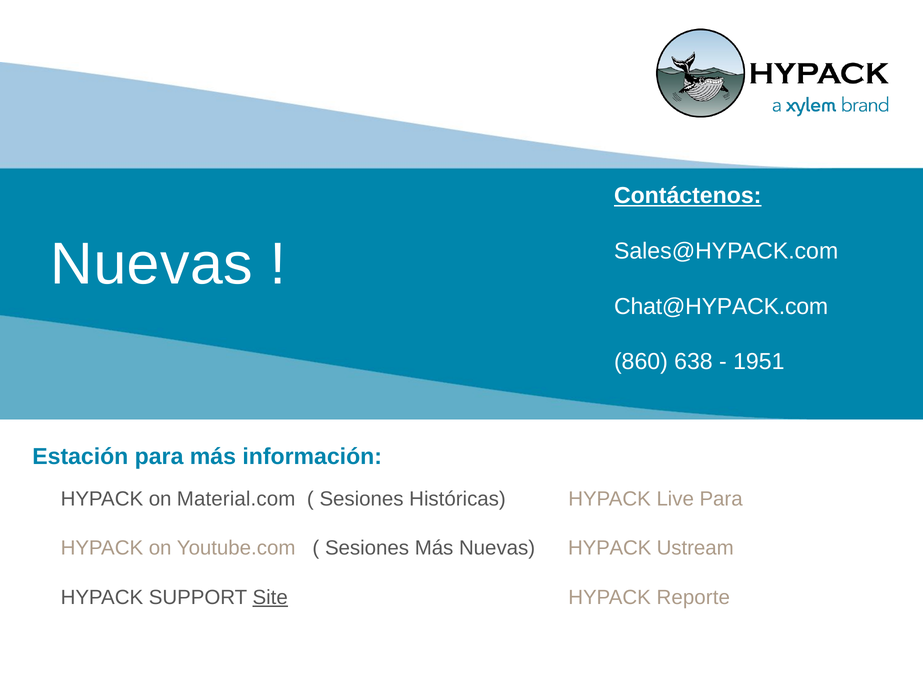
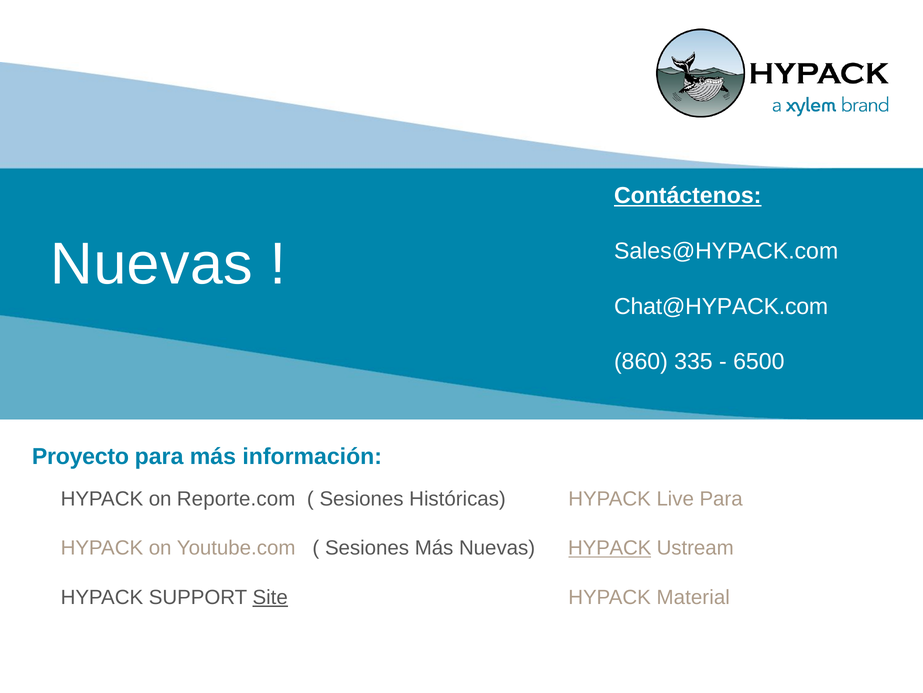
638: 638 -> 335 (693, 361)
1951: 1951 -> 6500 (759, 361)
Estación: Estación -> Proyecto (80, 456)
Material.com: Material.com -> Reporte.com (236, 498)
HYPACK underline: none -> present (610, 548)
Reporte: Reporte -> Material (693, 597)
